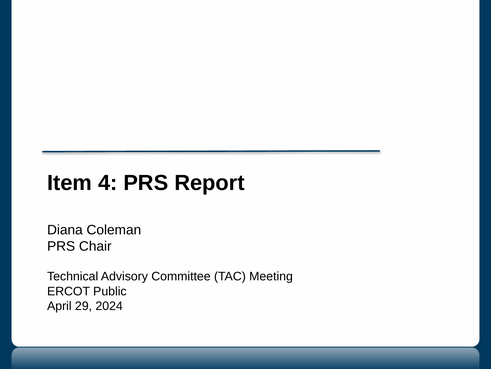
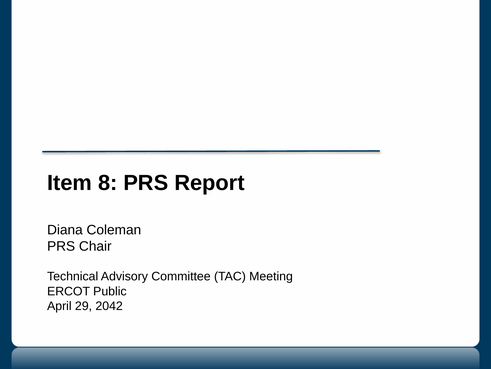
4: 4 -> 8 (108, 183)
2024: 2024 -> 2042 (109, 305)
